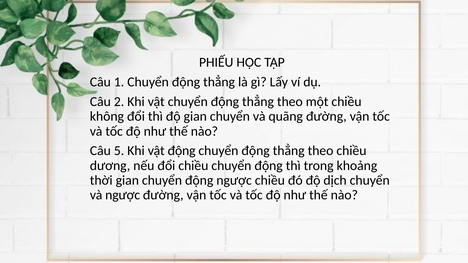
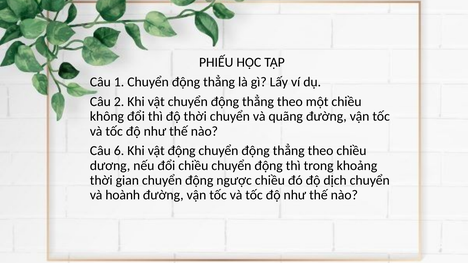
độ gian: gian -> thời (195, 117)
5: 5 -> 6 (119, 151)
và ngược: ngược -> hoành (123, 195)
